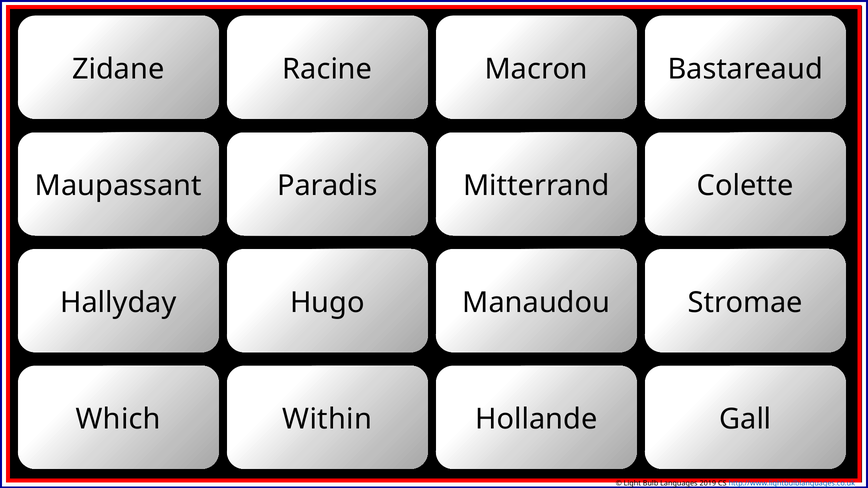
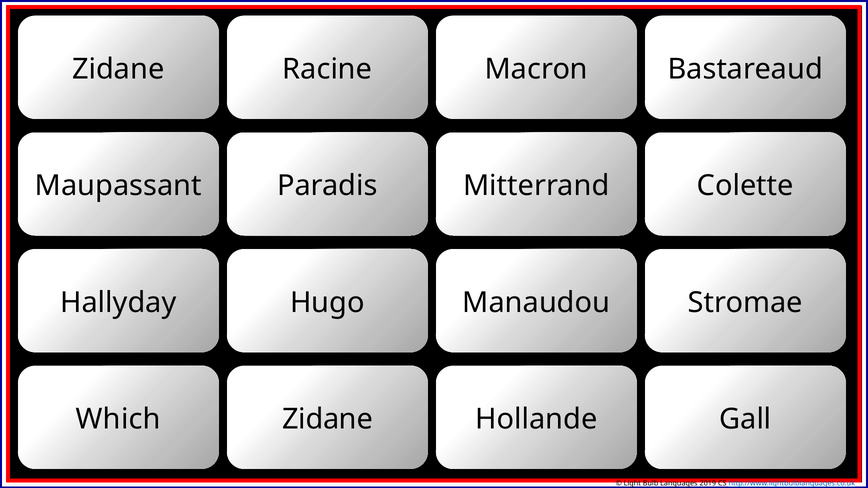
Within: Within -> Zidane (327, 419)
